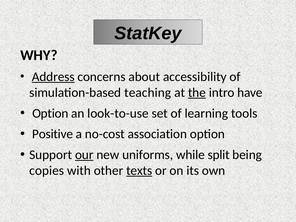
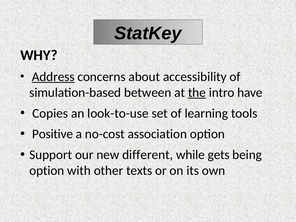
teaching: teaching -> between (148, 93)
Option: Option -> Copies (50, 113)
our underline: present -> none (84, 155)
uniforms: uniforms -> different (148, 155)
split: split -> gets (219, 155)
copies: copies -> option (47, 171)
texts underline: present -> none (139, 171)
